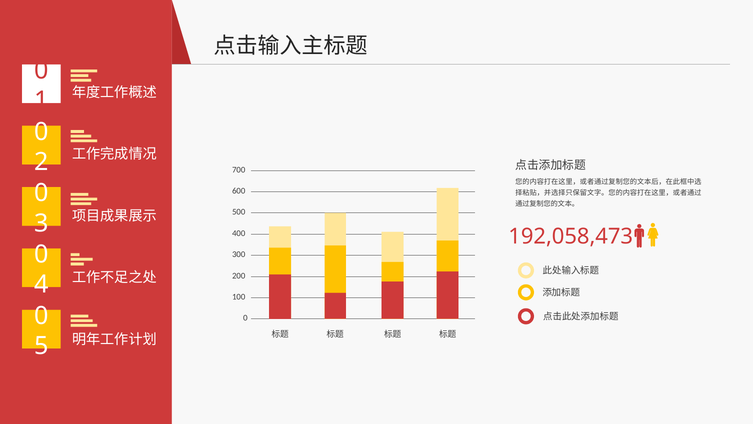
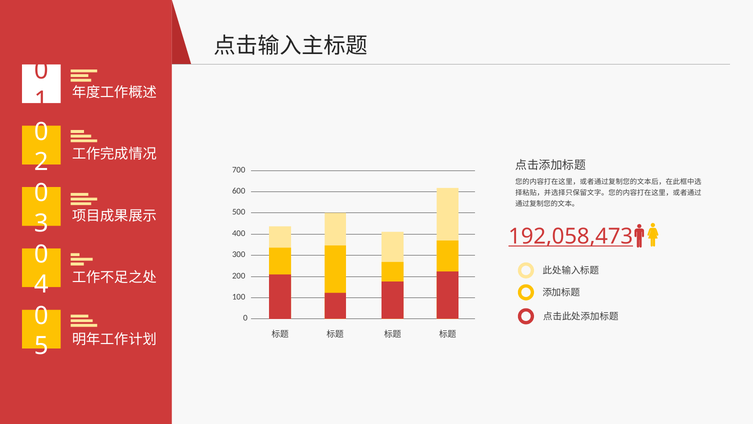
192,058,473 underline: none -> present (571, 236)
